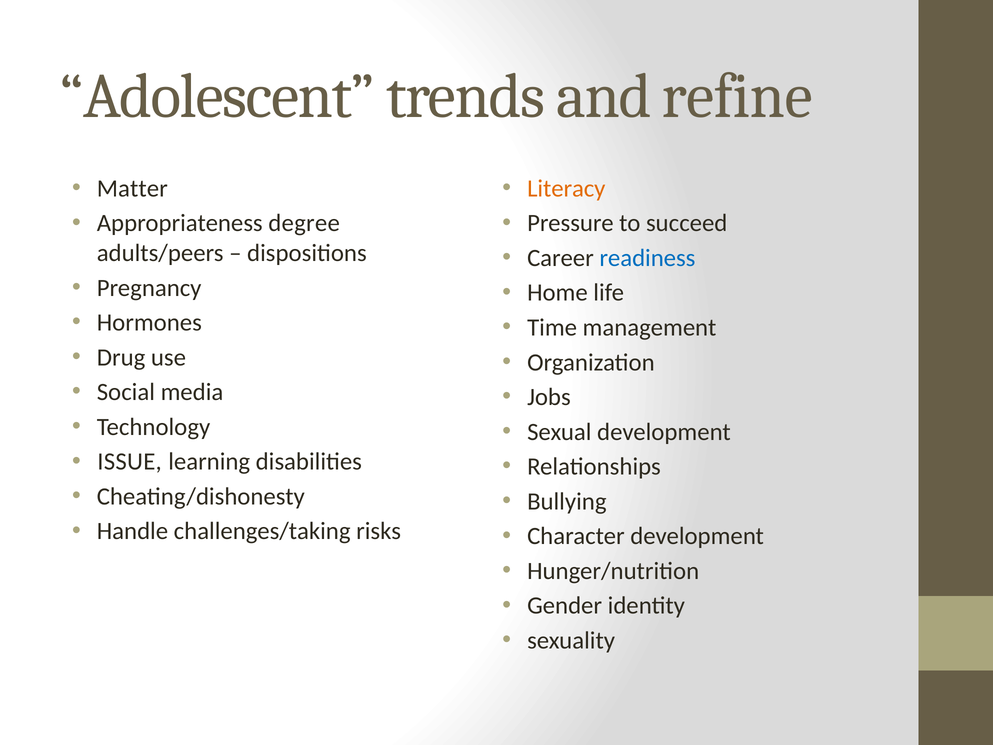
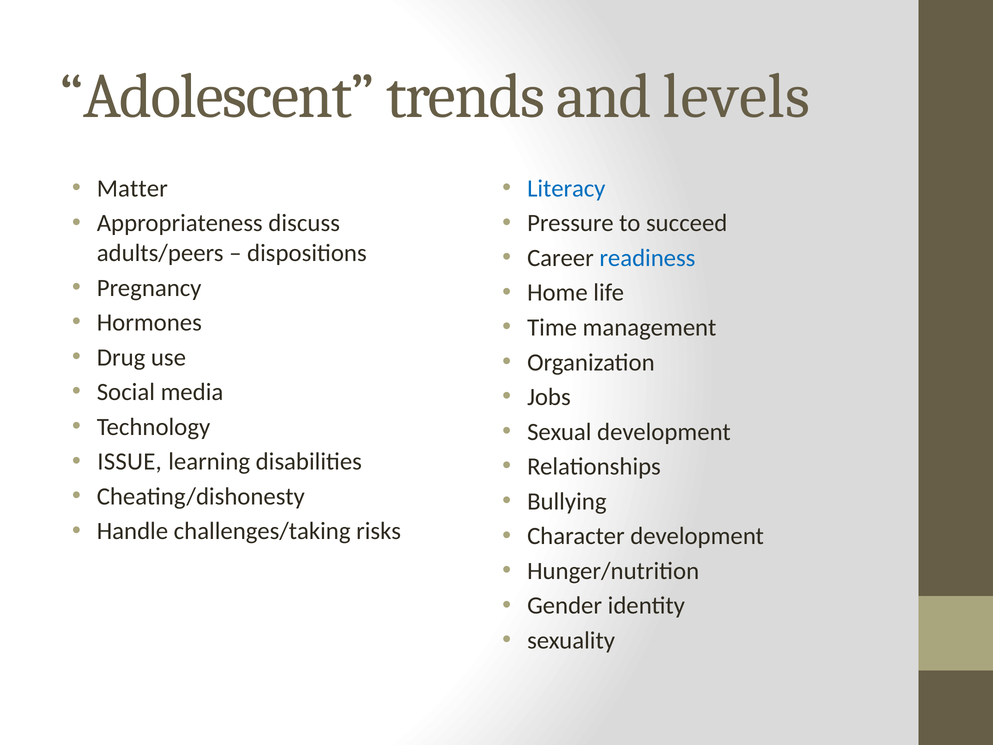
refine: refine -> levels (737, 96)
Literacy colour: orange -> blue (566, 188)
degree: degree -> discuss (304, 223)
